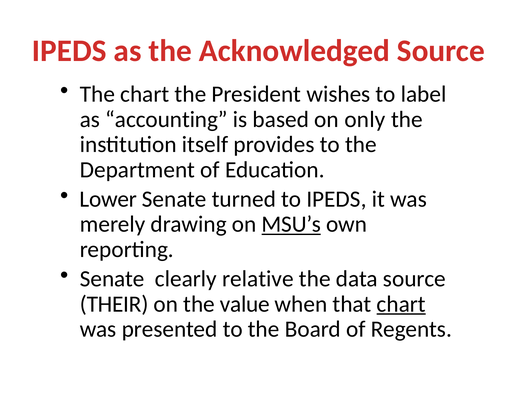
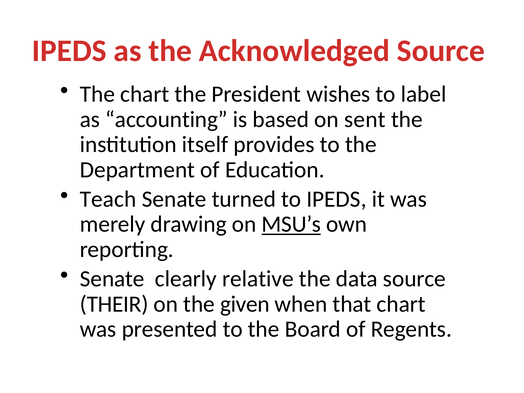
only: only -> sent (365, 119)
Lower: Lower -> Teach (108, 199)
value: value -> given (245, 304)
chart underline: present -> none (401, 304)
